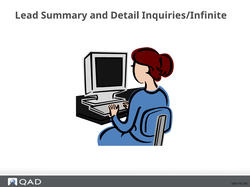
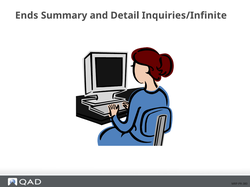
Lead: Lead -> Ends (27, 15)
